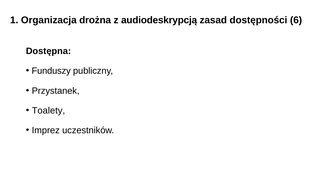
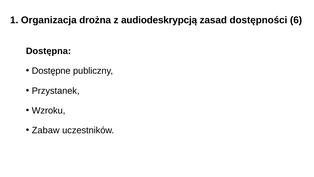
Funduszy: Funduszy -> Dostępne (51, 71)
Toalety: Toalety -> Wzroku (49, 110)
Imprez: Imprez -> Zabaw (46, 130)
